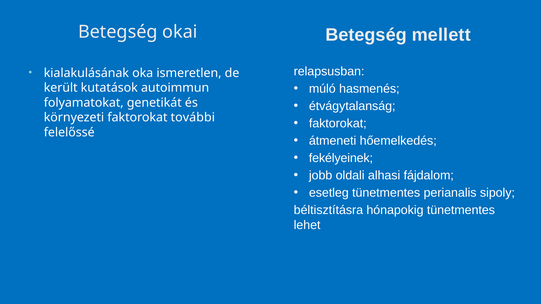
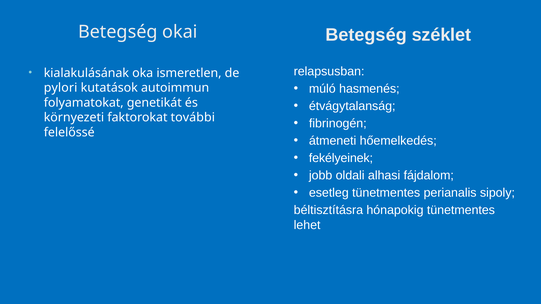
mellett: mellett -> széklet (441, 35)
került: került -> pylori (61, 88)
faktorokat: faktorokat -> fibrinogén (338, 124)
